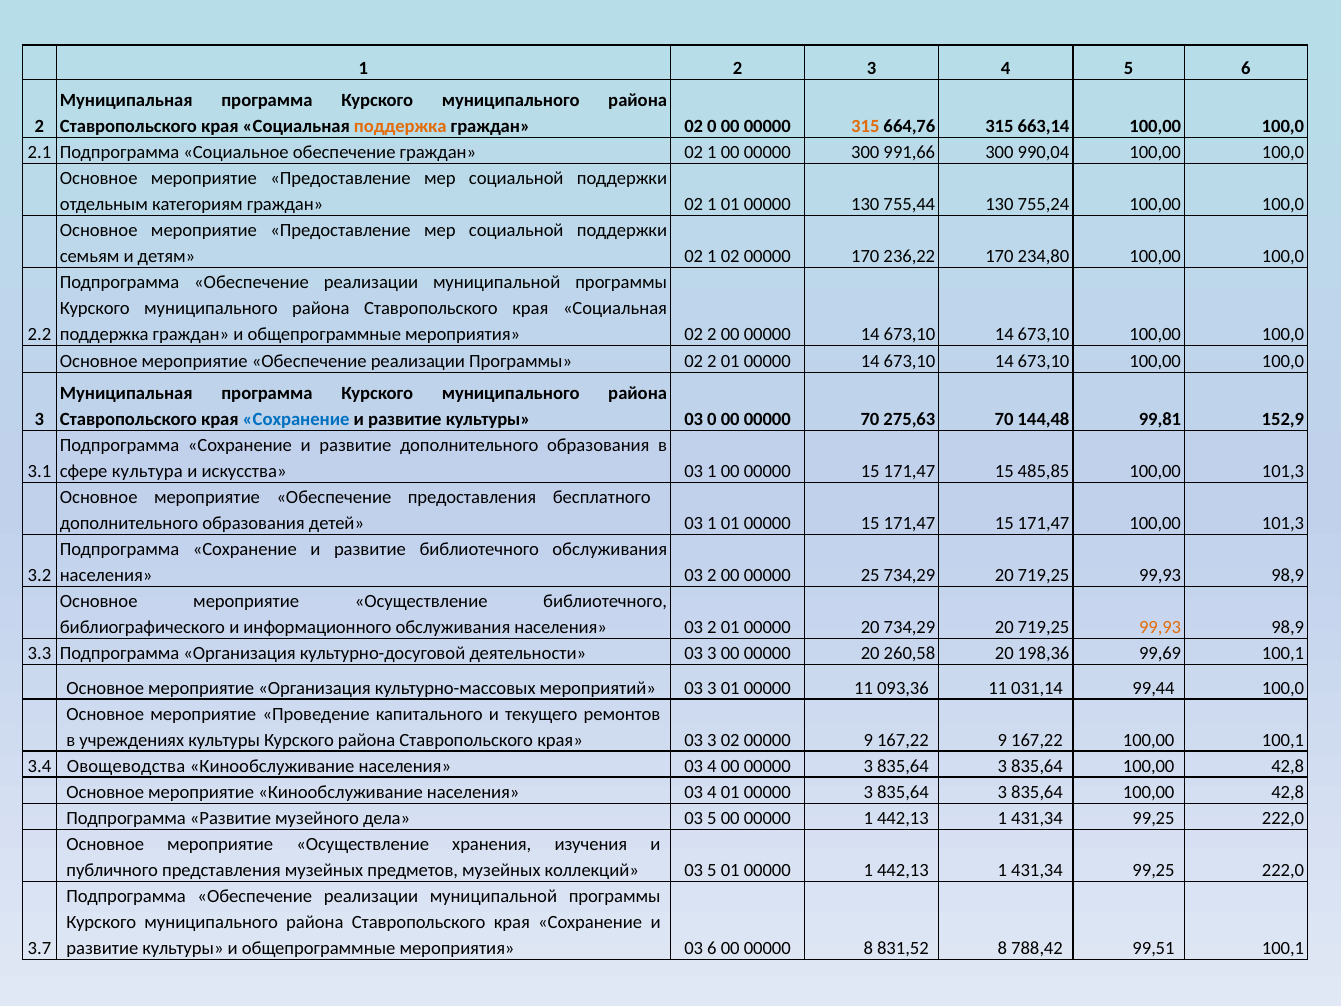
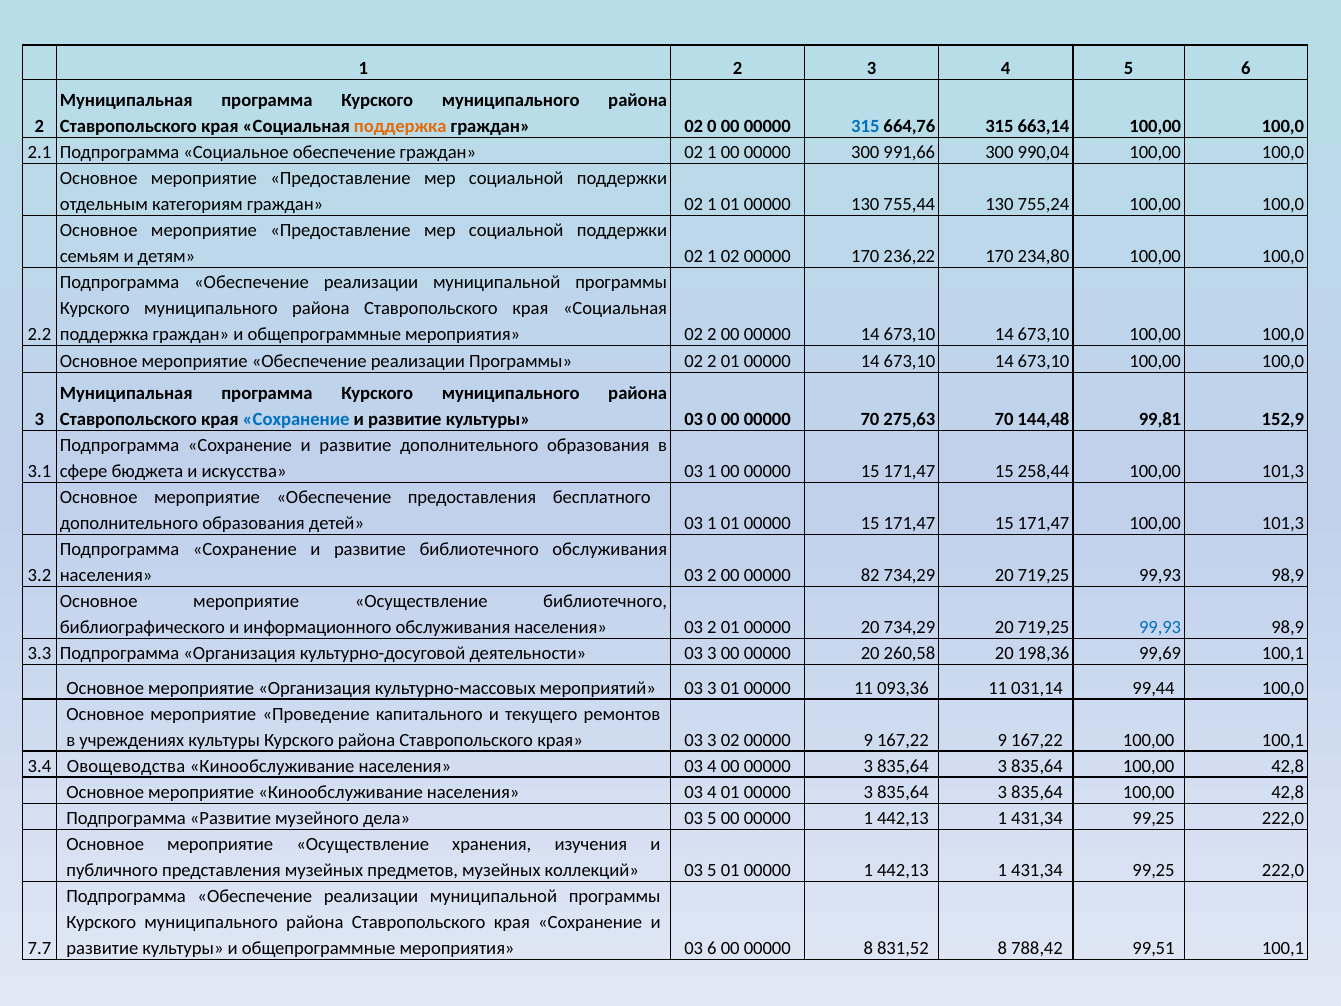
315 colour: orange -> blue (865, 126)
культура: культура -> бюджета (147, 471)
485,85: 485,85 -> 258,44 (1044, 471)
25: 25 -> 82 (870, 575)
99,93 colour: orange -> blue (1160, 627)
3.7: 3.7 -> 7.7 (39, 948)
